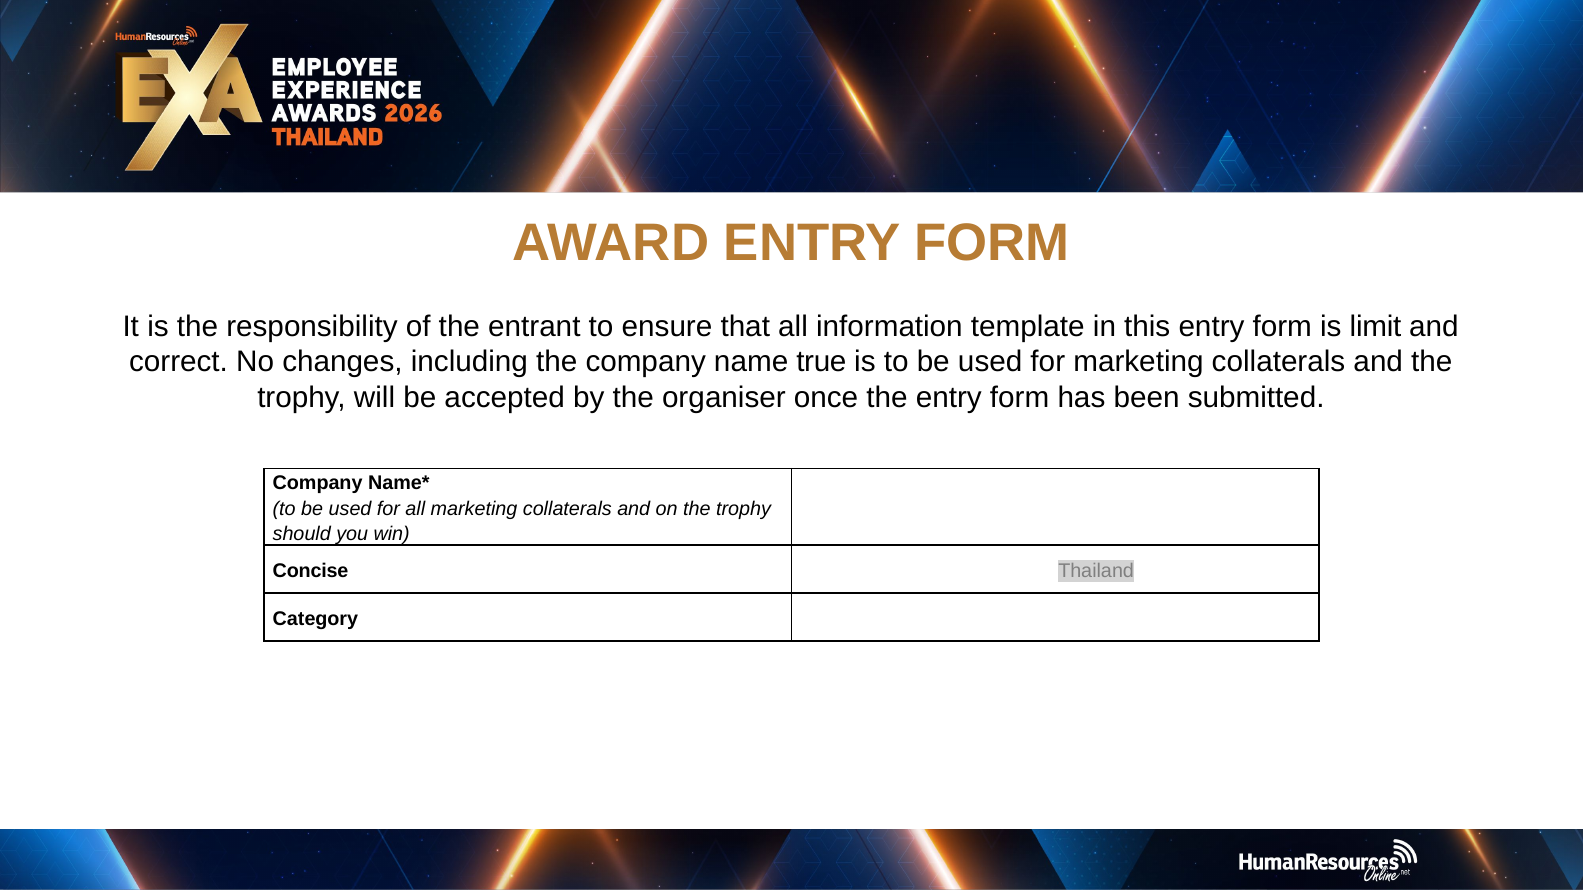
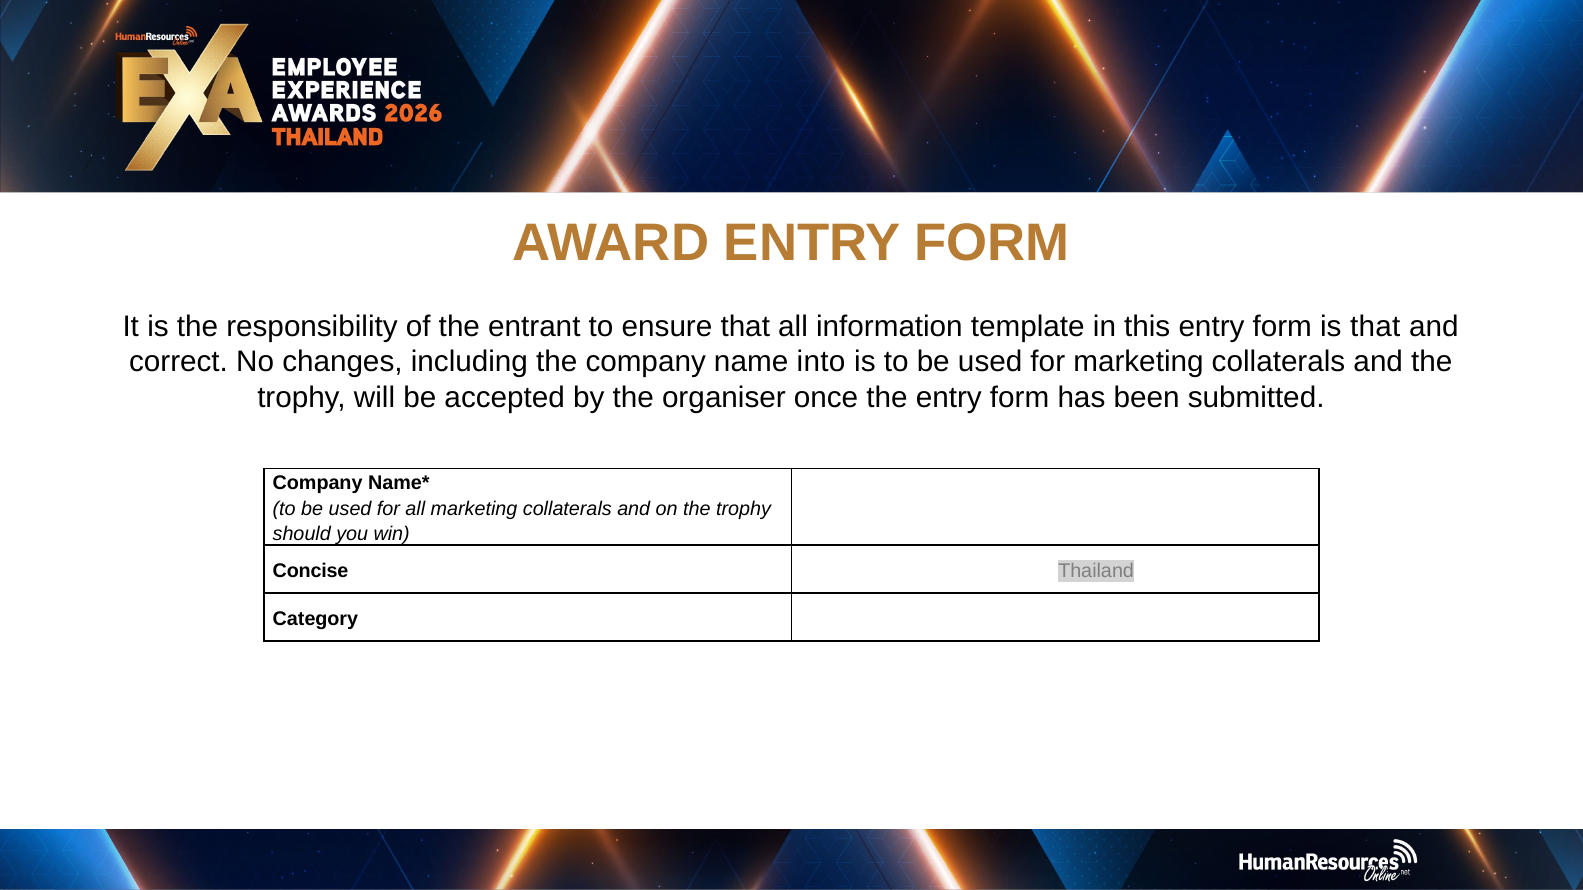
is limit: limit -> that (1375, 327)
true: true -> into (821, 362)
